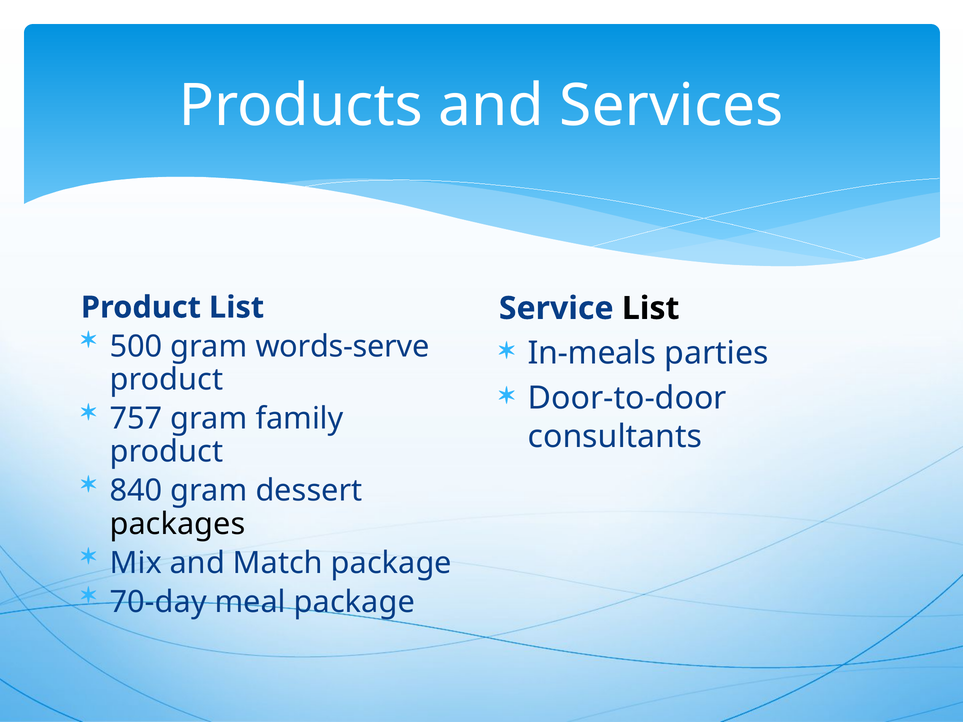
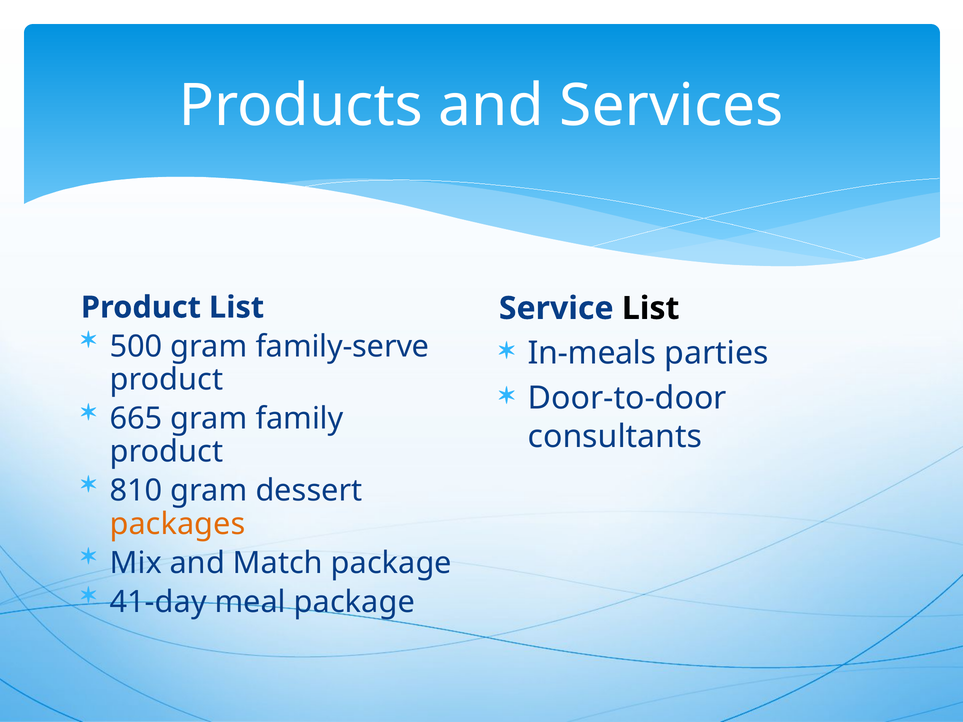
words-serve: words-serve -> family-serve (342, 347)
757: 757 -> 665 (136, 419)
840: 840 -> 810 (136, 491)
packages colour: black -> orange (178, 524)
70-day: 70-day -> 41-day (158, 602)
